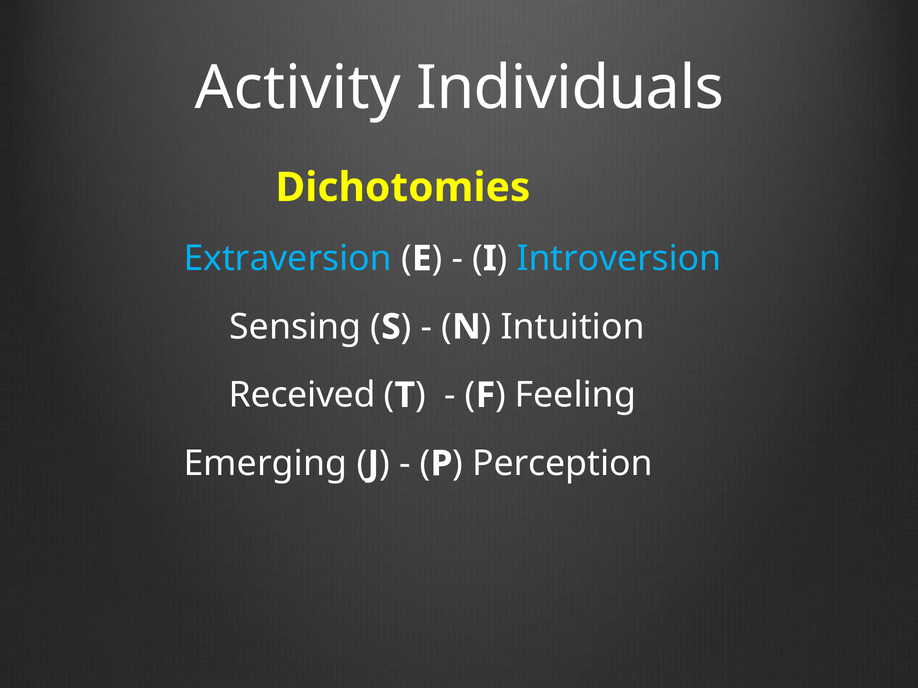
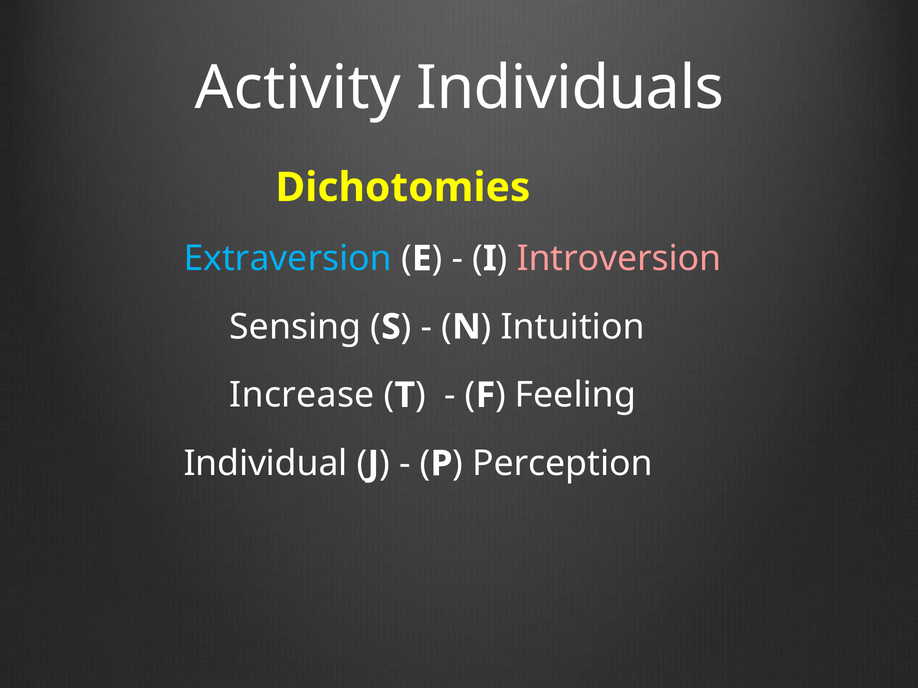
Introversion colour: light blue -> pink (619, 259)
Received: Received -> Increase (302, 395)
Emerging: Emerging -> Individual (266, 464)
